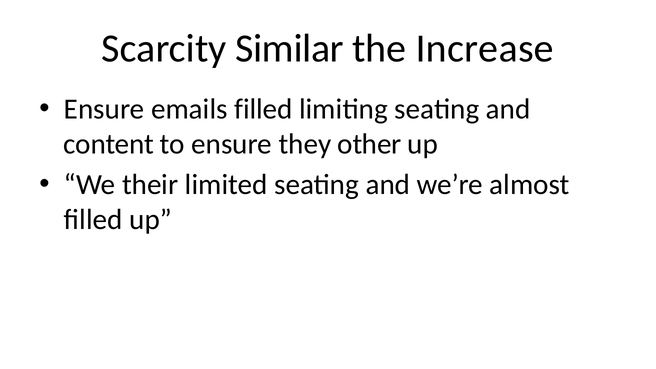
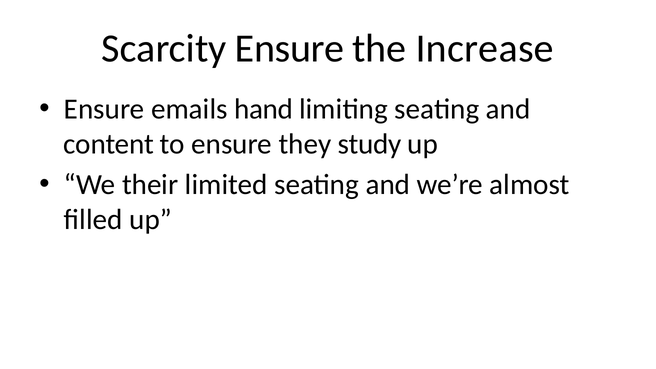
Scarcity Similar: Similar -> Ensure (290, 48)
emails filled: filled -> hand (264, 109)
other: other -> study (369, 144)
